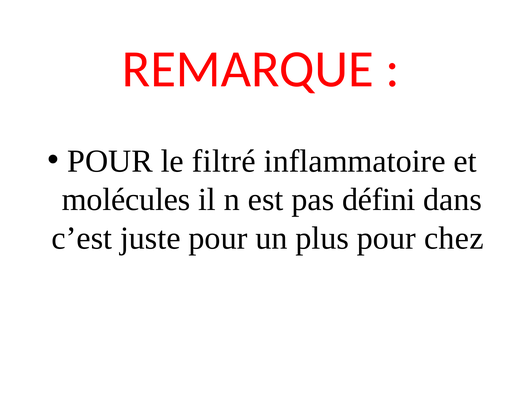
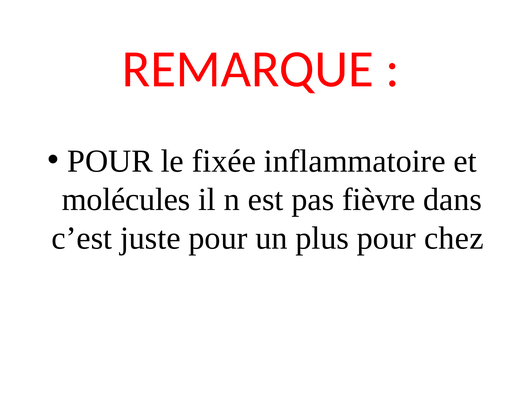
filtré: filtré -> fixée (224, 161)
défini: défini -> fièvre (379, 200)
